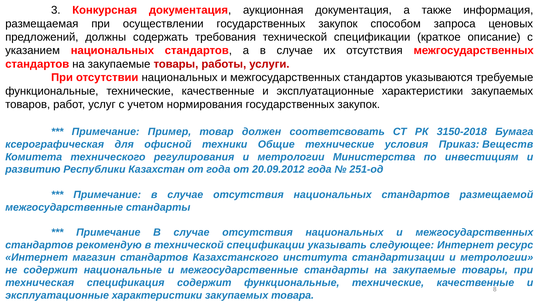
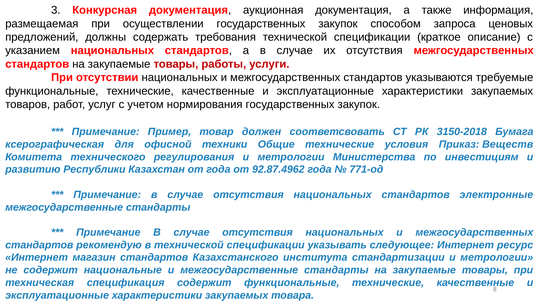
20.09.2012: 20.09.2012 -> 92.87.4962 (278, 170)
251-од: 251-од -> 771-од (366, 170)
размещаемой: размещаемой -> электронные (496, 195)
